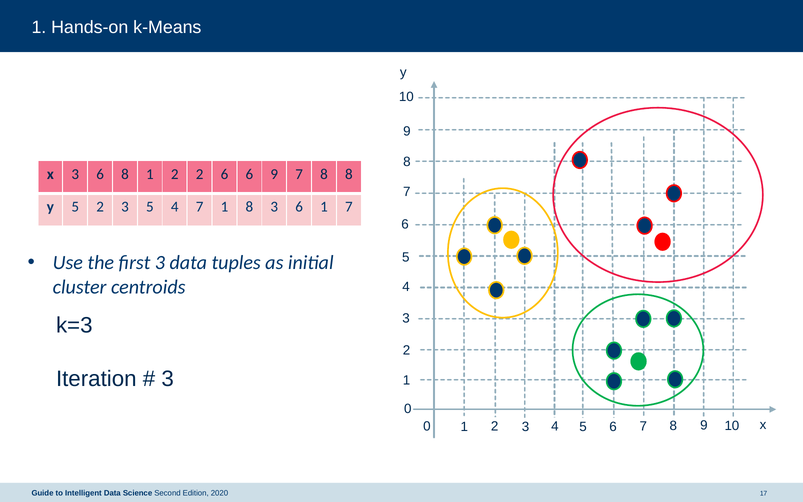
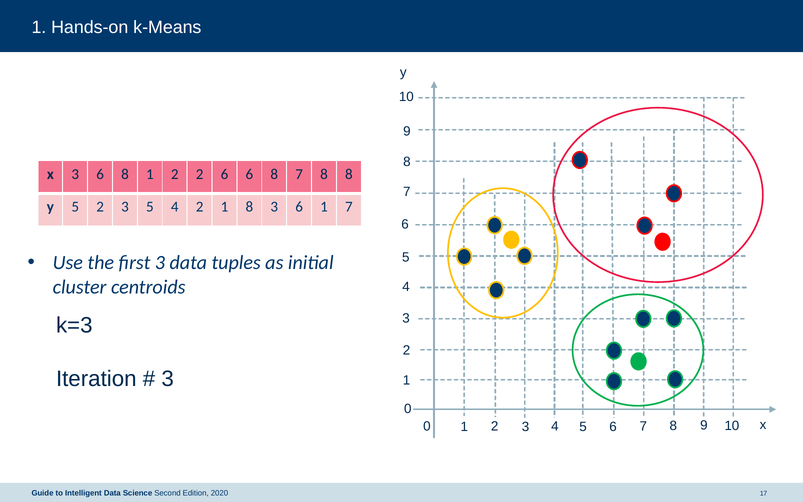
6 6 9: 9 -> 8 (274, 174)
4 7: 7 -> 2 (200, 207)
